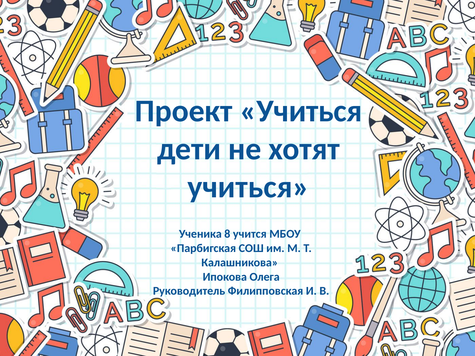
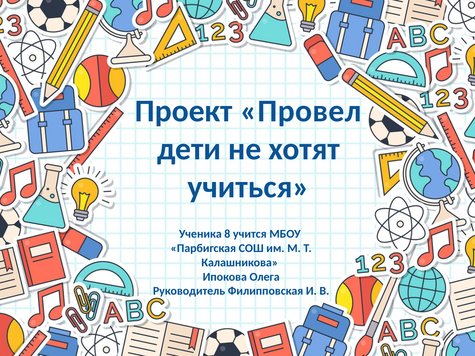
Проект Учиться: Учиться -> Провел (301, 111)
